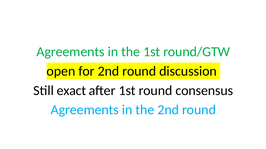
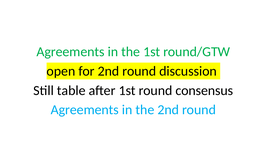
exact: exact -> table (71, 91)
